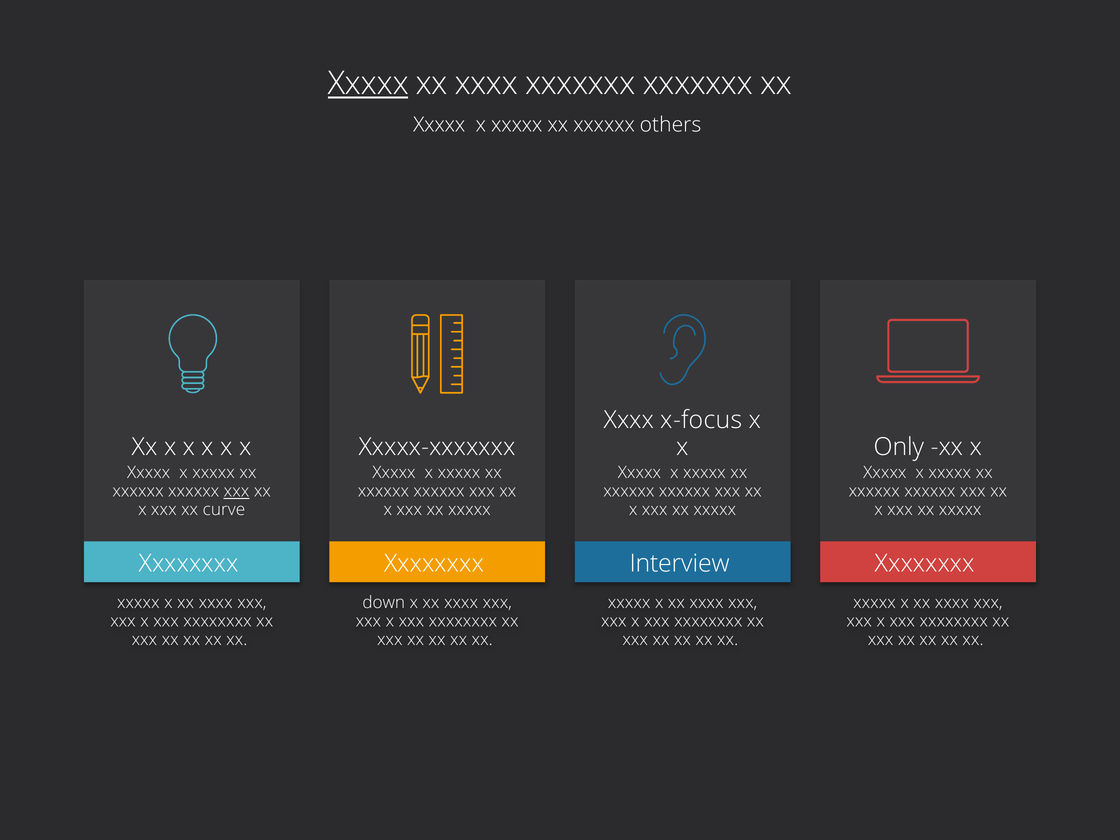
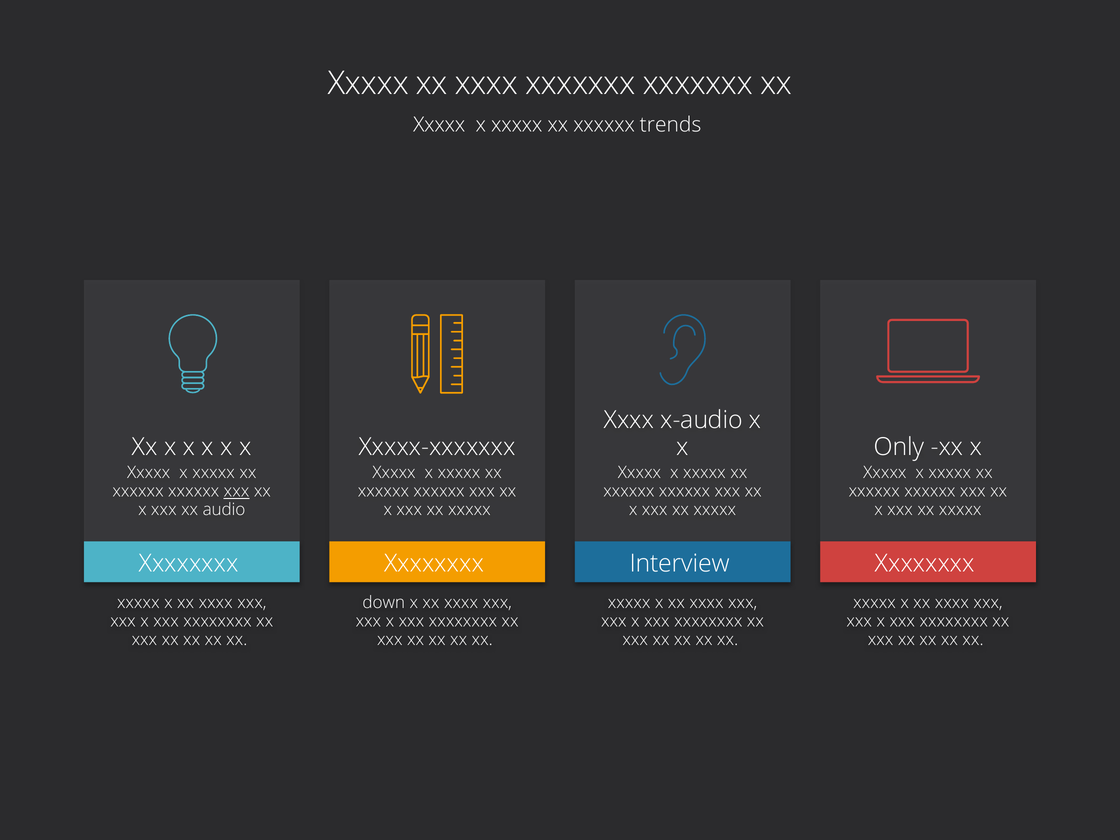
Xxxxx underline: present -> none (368, 84)
others: others -> trends (671, 125)
x-focus: x-focus -> x-audio (702, 420)
curve: curve -> audio (224, 510)
